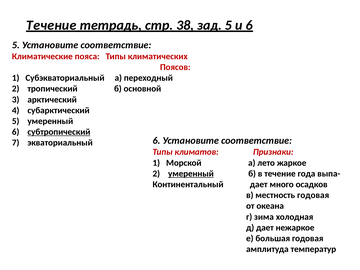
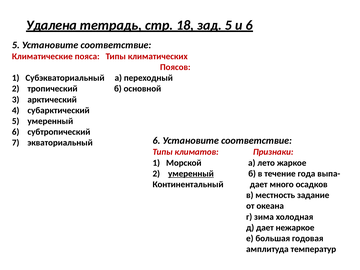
Течение: Течение -> Удалена (51, 25)
38: 38 -> 18 (185, 25)
субтропический underline: present -> none (59, 132)
местность годовая: годовая -> задание (313, 195)
